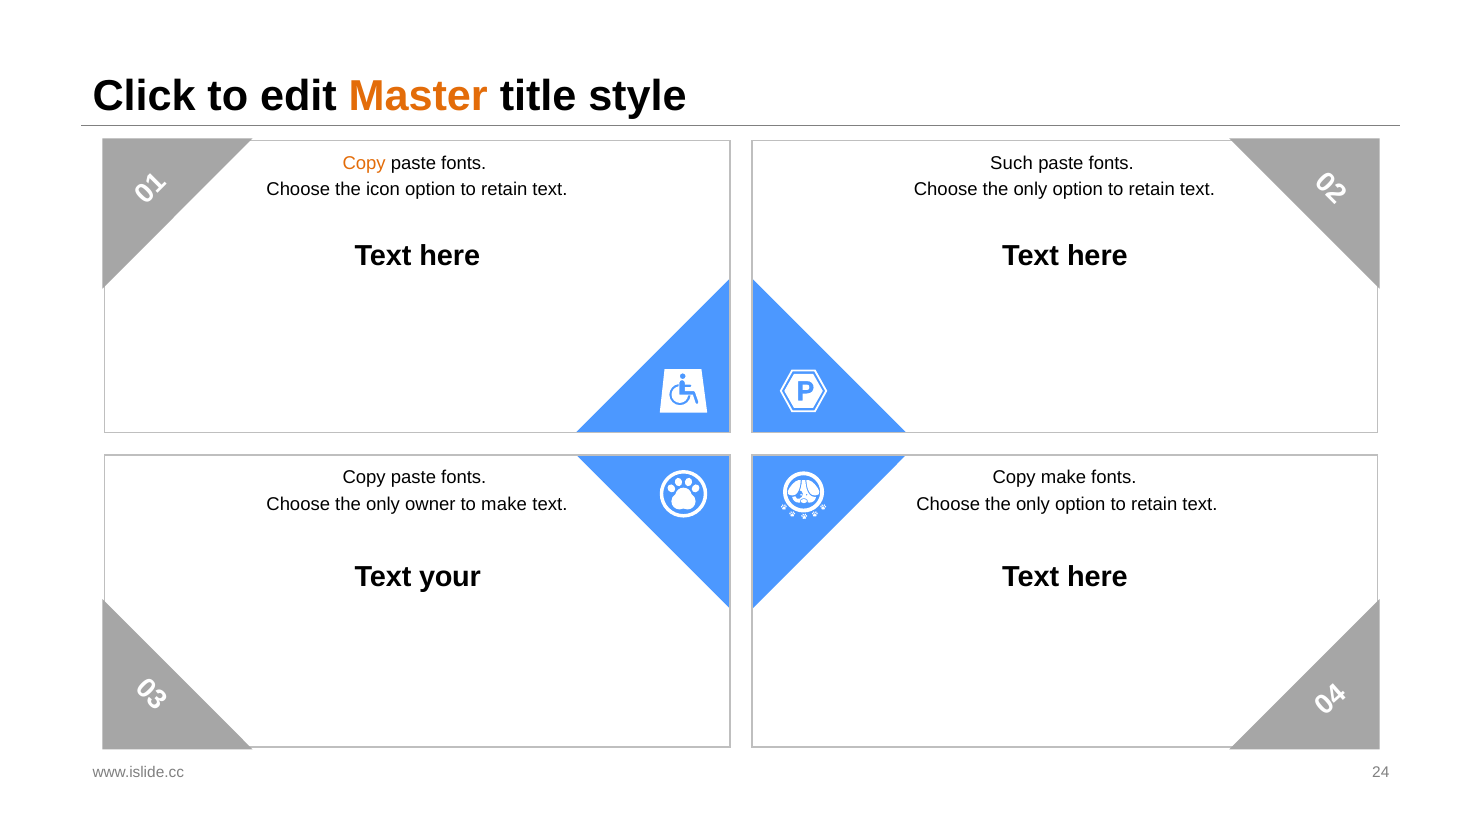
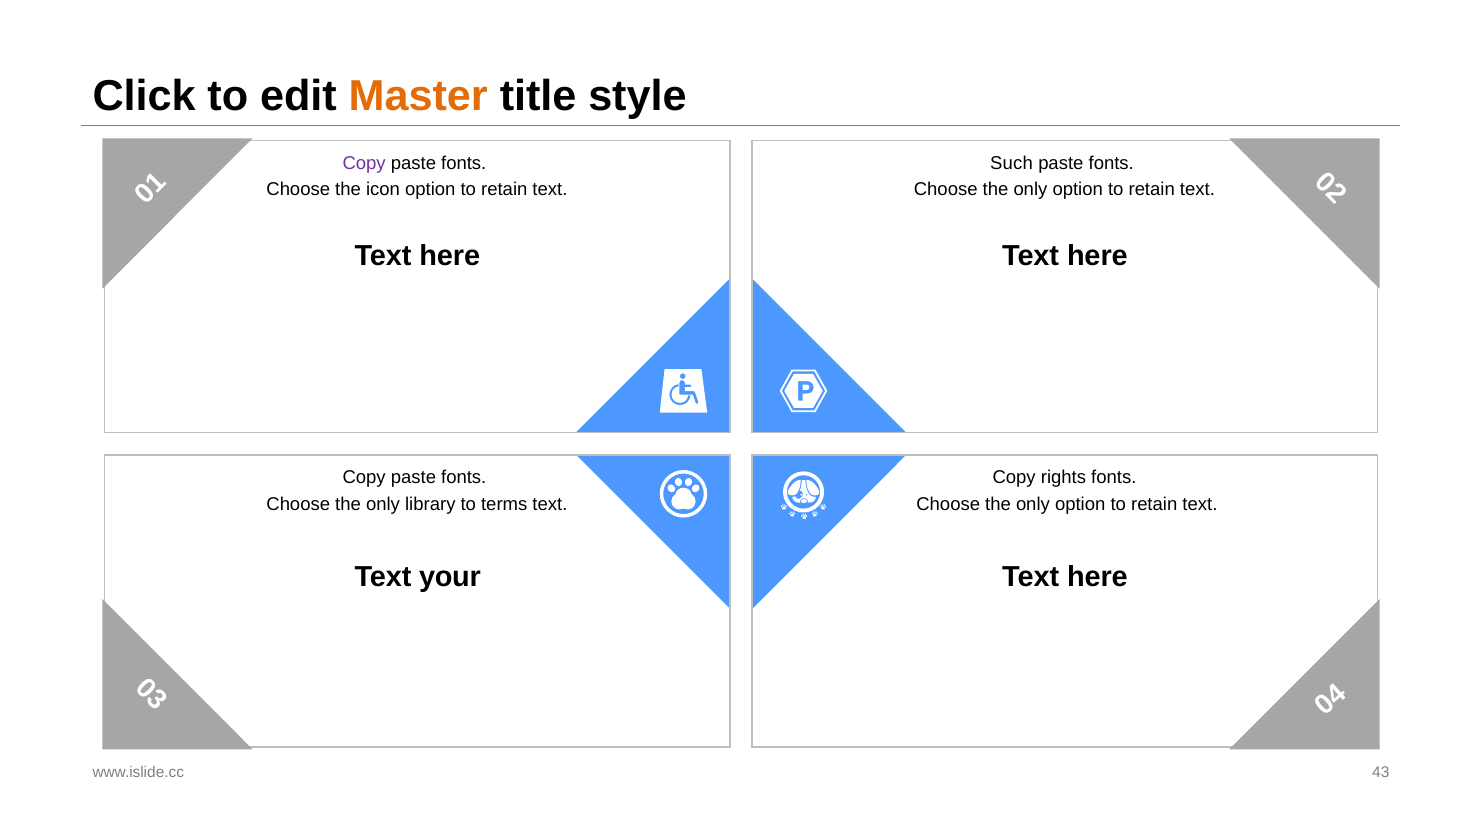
Copy colour: orange -> purple (364, 163)
Copy make: make -> rights (1064, 477)
owner: owner -> library (430, 504)
to make: make -> terms (504, 504)
24: 24 -> 43 (1381, 772)
